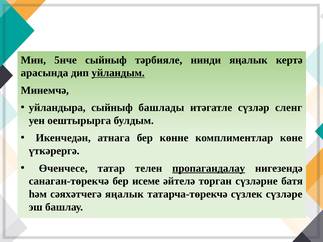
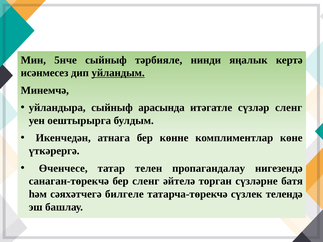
арасында: арасында -> исәнмесез (45, 73)
башлады: башлады -> арасында (161, 108)
пропагандалау underline: present -> none (209, 168)
бер исеме: исеме -> сленг (146, 181)
сәяхәтчегә яңалык: яңалык -> билгеле (124, 194)
сүзләре: сүзләре -> телендә (284, 194)
